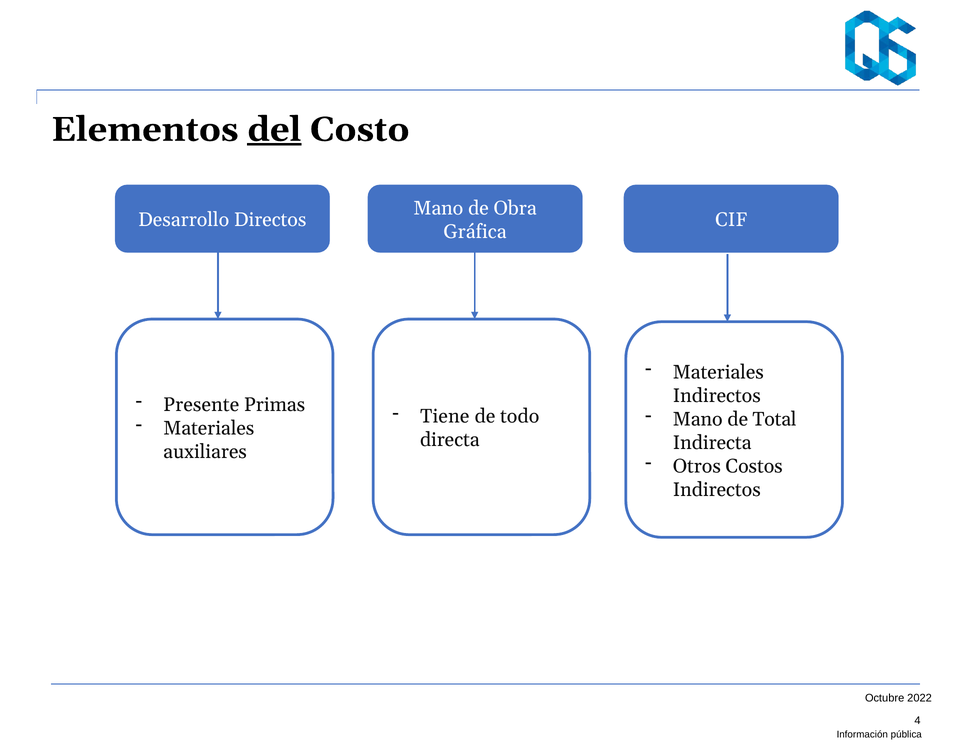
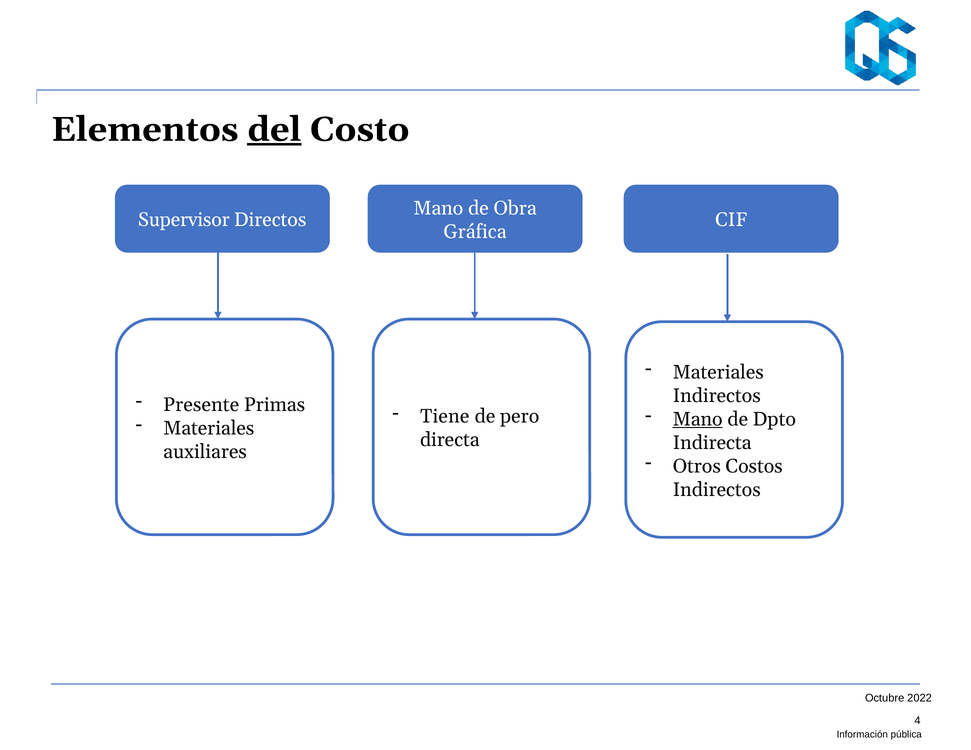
Desarrollo: Desarrollo -> Supervisor (184, 220)
todo: todo -> pero (520, 417)
Mano underline: none -> present (698, 419)
Total: Total -> Dpto (774, 419)
